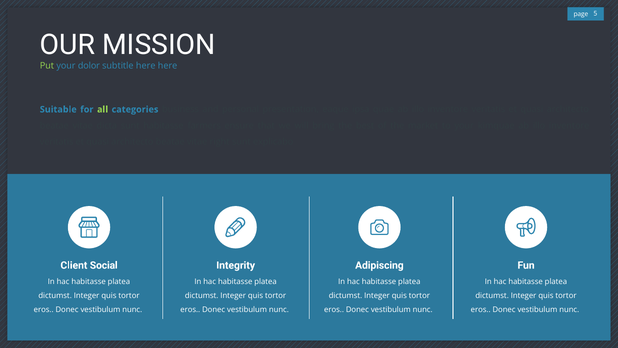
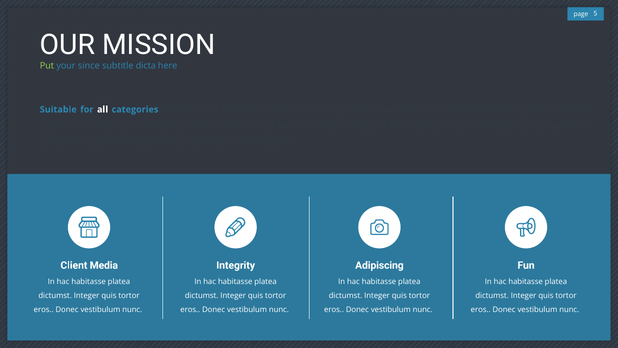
dolor: dolor -> since (89, 66)
subtitle here: here -> dicta (146, 66)
all colour: light green -> white (103, 109)
Social: Social -> Media (104, 265)
